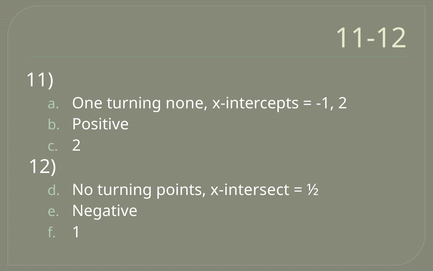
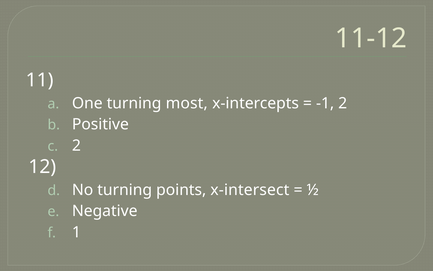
none: none -> most (187, 103)
